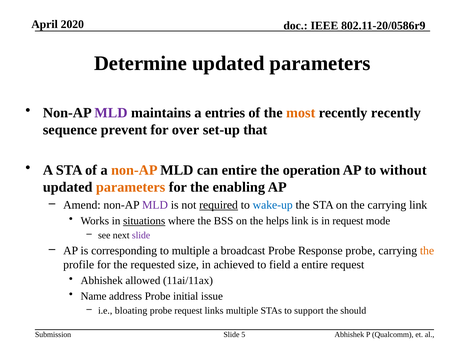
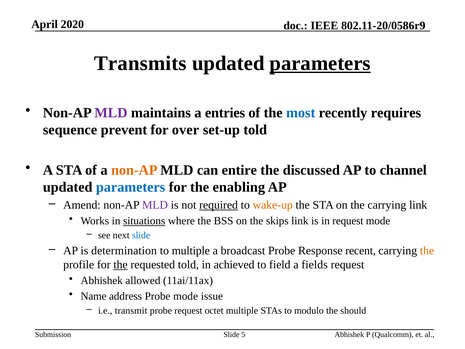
Determine: Determine -> Transmits (140, 63)
parameters underline: none -> present (320, 63)
most colour: orange -> blue (301, 113)
recently recently: recently -> requires (396, 113)
set-up that: that -> told (255, 130)
operation: operation -> discussed (311, 170)
without: without -> channel (403, 170)
parameters colour: orange -> blue (131, 187)
wake-up colour: blue -> orange (273, 205)
helps: helps -> skips (277, 221)
slide colour: purple -> blue (141, 235)
corresponding: corresponding -> determination (124, 251)
Response probe: probe -> recent (361, 251)
the underline: none -> present (121, 265)
requested size: size -> told (188, 265)
a entire: entire -> fields (315, 265)
Probe initial: initial -> mode (186, 296)
bloating: bloating -> transmit (131, 310)
links: links -> octet (214, 310)
support: support -> modulo (309, 310)
